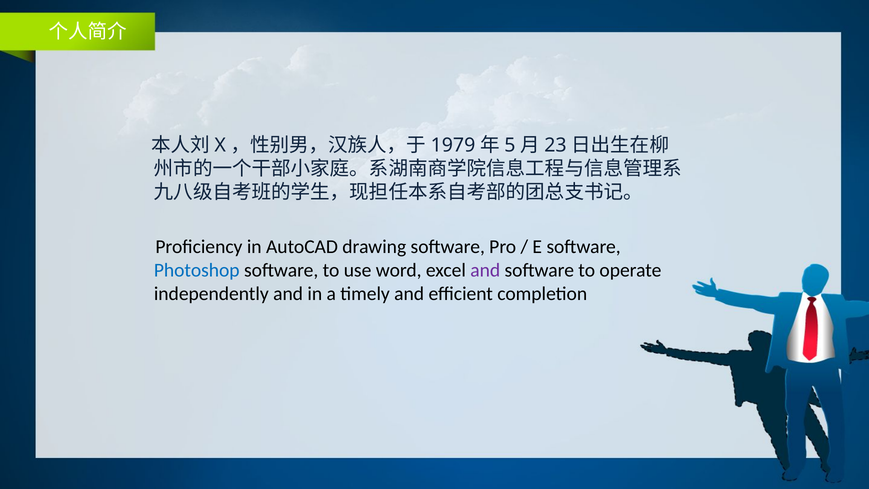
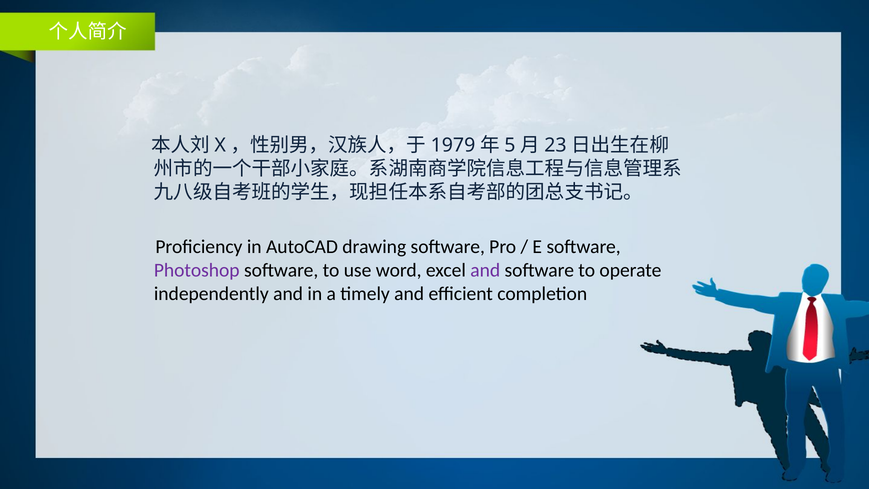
Photoshop colour: blue -> purple (197, 270)
